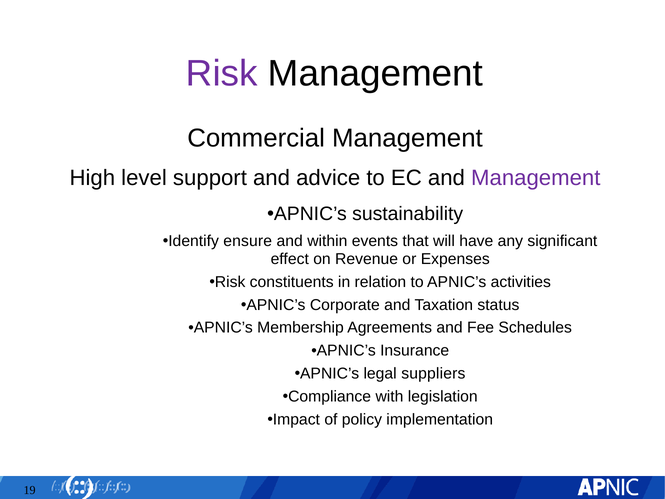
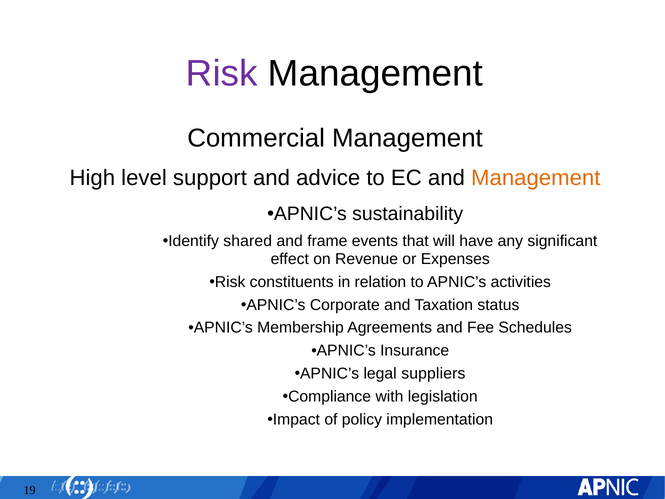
Management colour: purple -> orange (536, 178)
ensure: ensure -> shared (248, 241)
within: within -> frame (327, 241)
